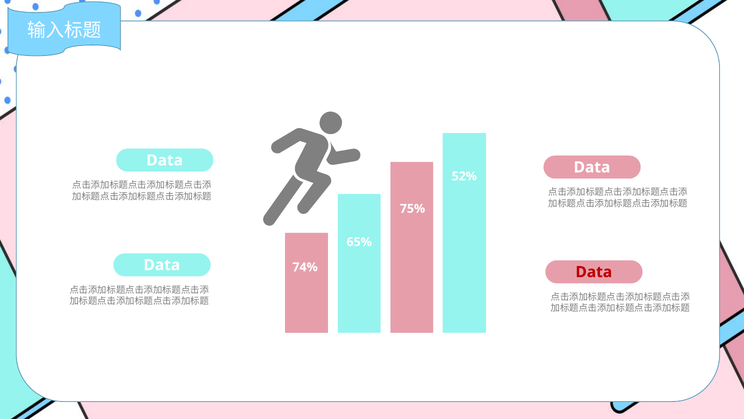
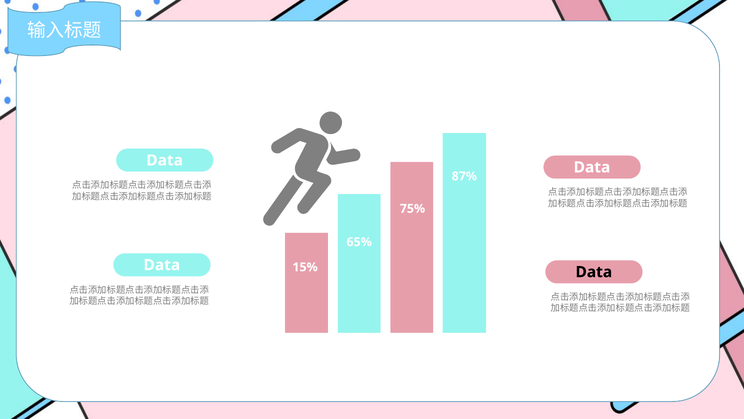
52%: 52% -> 87% (464, 176)
74%: 74% -> 15% (305, 267)
Data colour: red -> black (594, 272)
